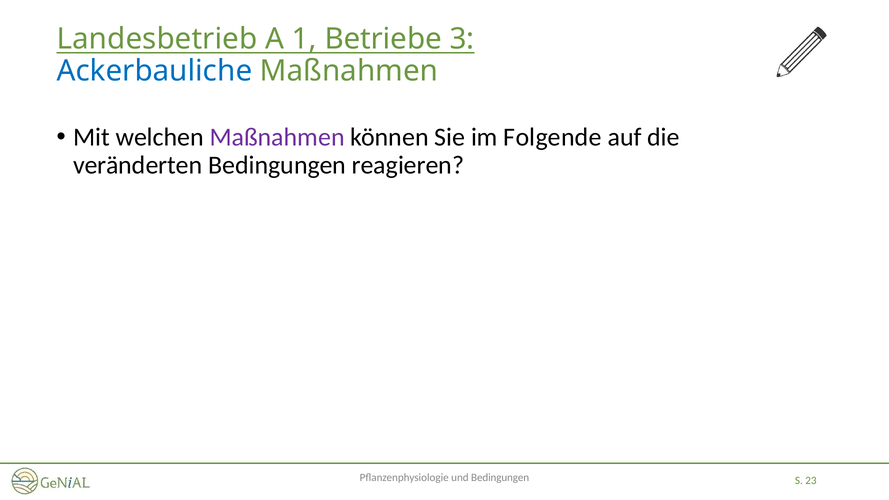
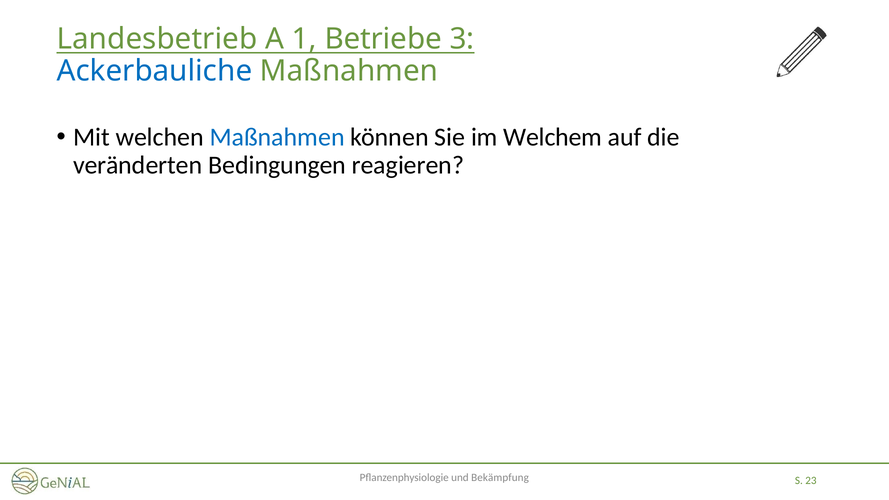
Maßnahmen colour: purple -> blue (277, 137)
Folgende: Folgende -> Welchem (553, 137)
und Bedingungen: Bedingungen -> Bekämpfung (500, 478)
